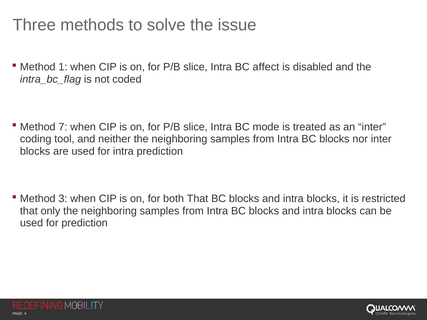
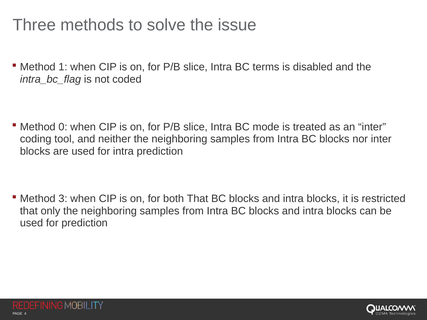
affect: affect -> terms (266, 67)
7: 7 -> 0 (63, 127)
